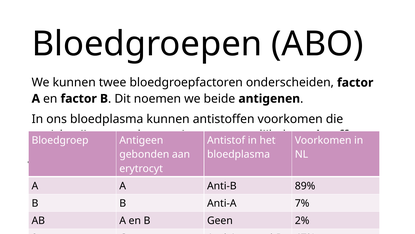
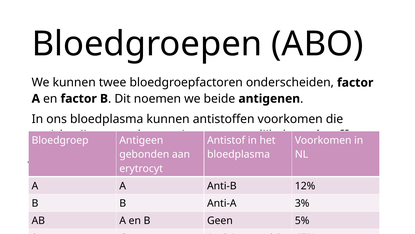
89%: 89% -> 12% (305, 186)
7%: 7% -> 3% (302, 203)
2%: 2% -> 5% (302, 220)
